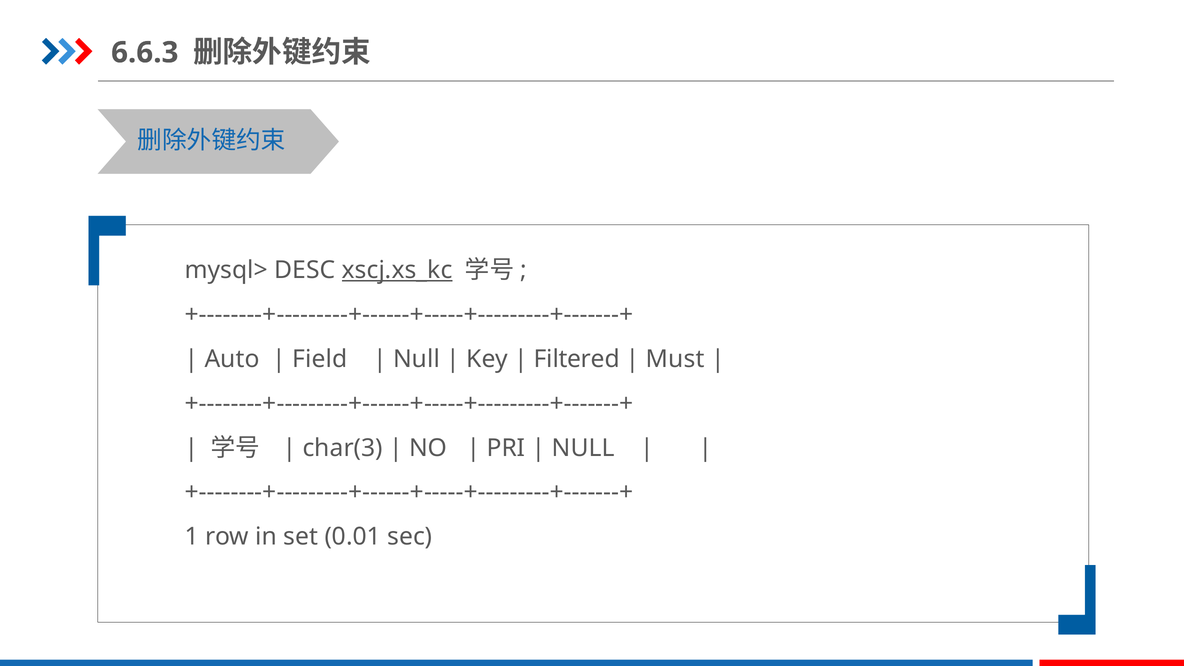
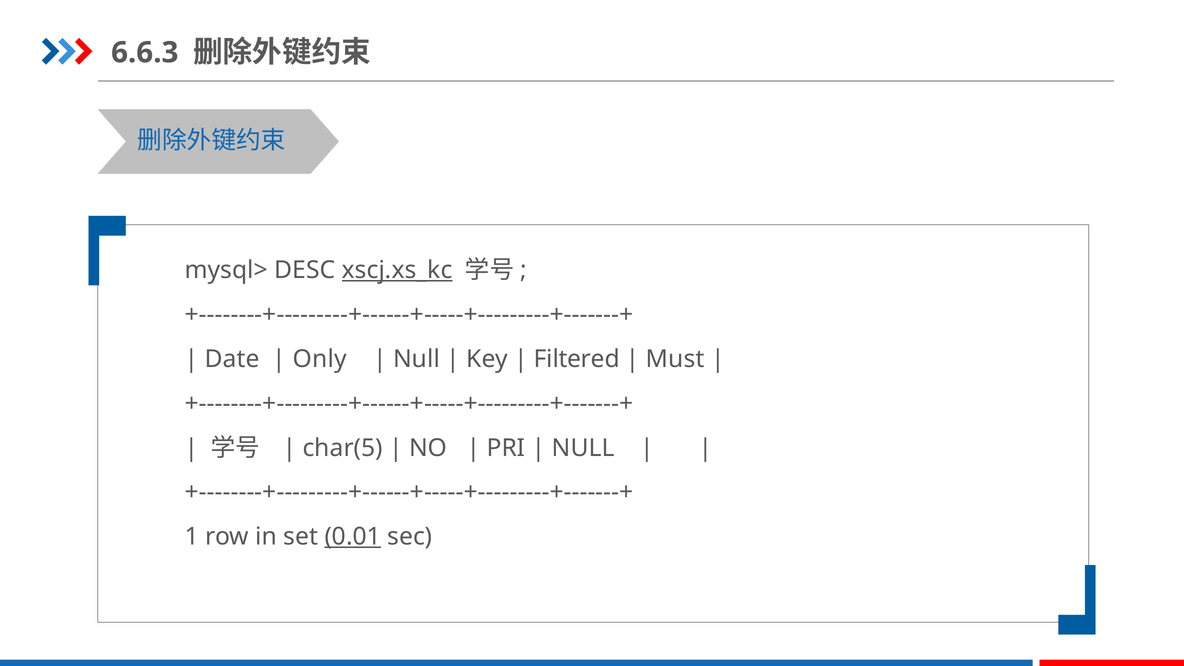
Auto: Auto -> Date (232, 359)
Field: Field -> Only (320, 359)
char(3: char(3 -> char(5 (343, 448)
0.01 underline: none -> present (353, 537)
